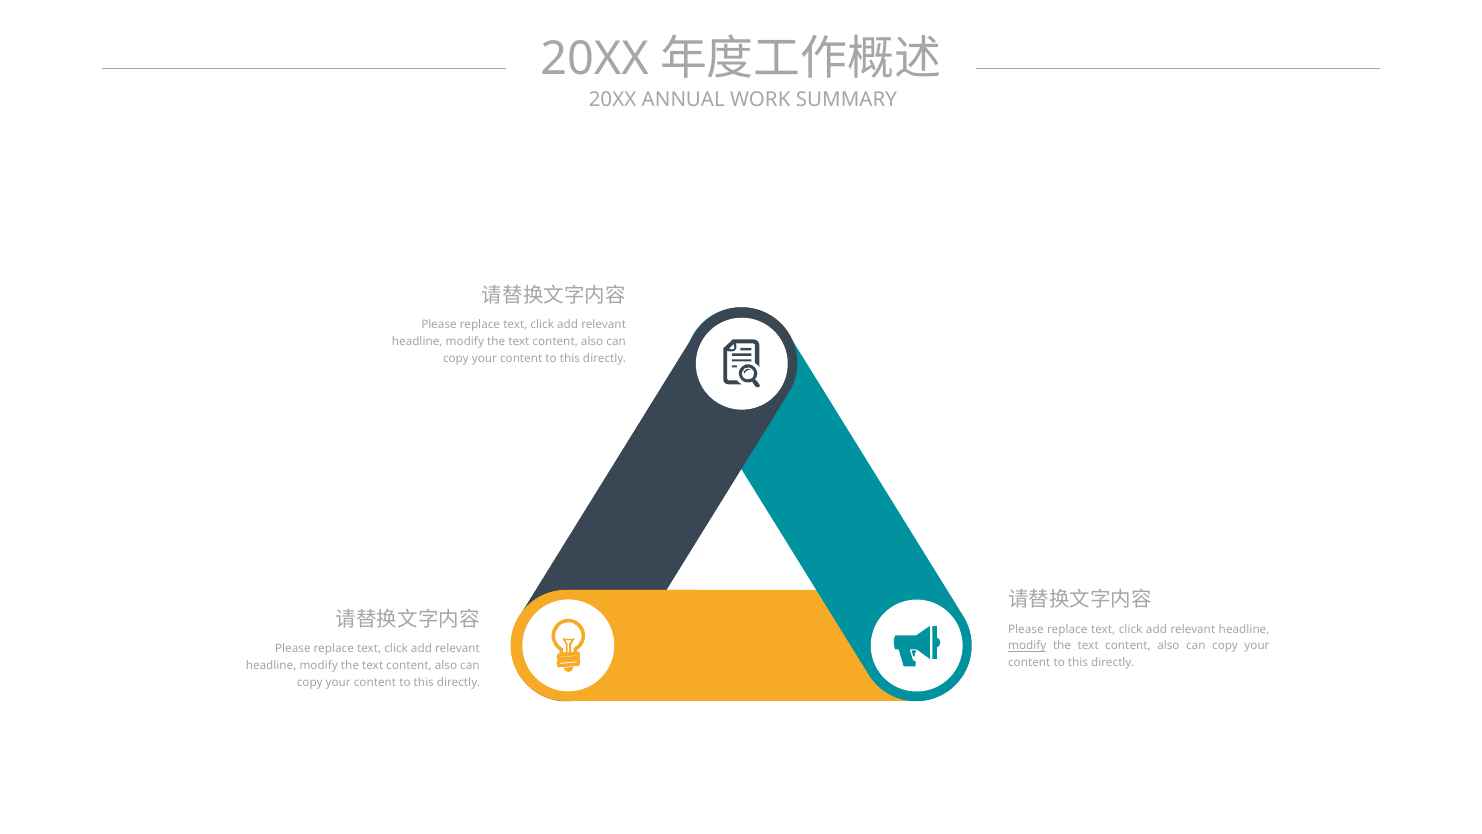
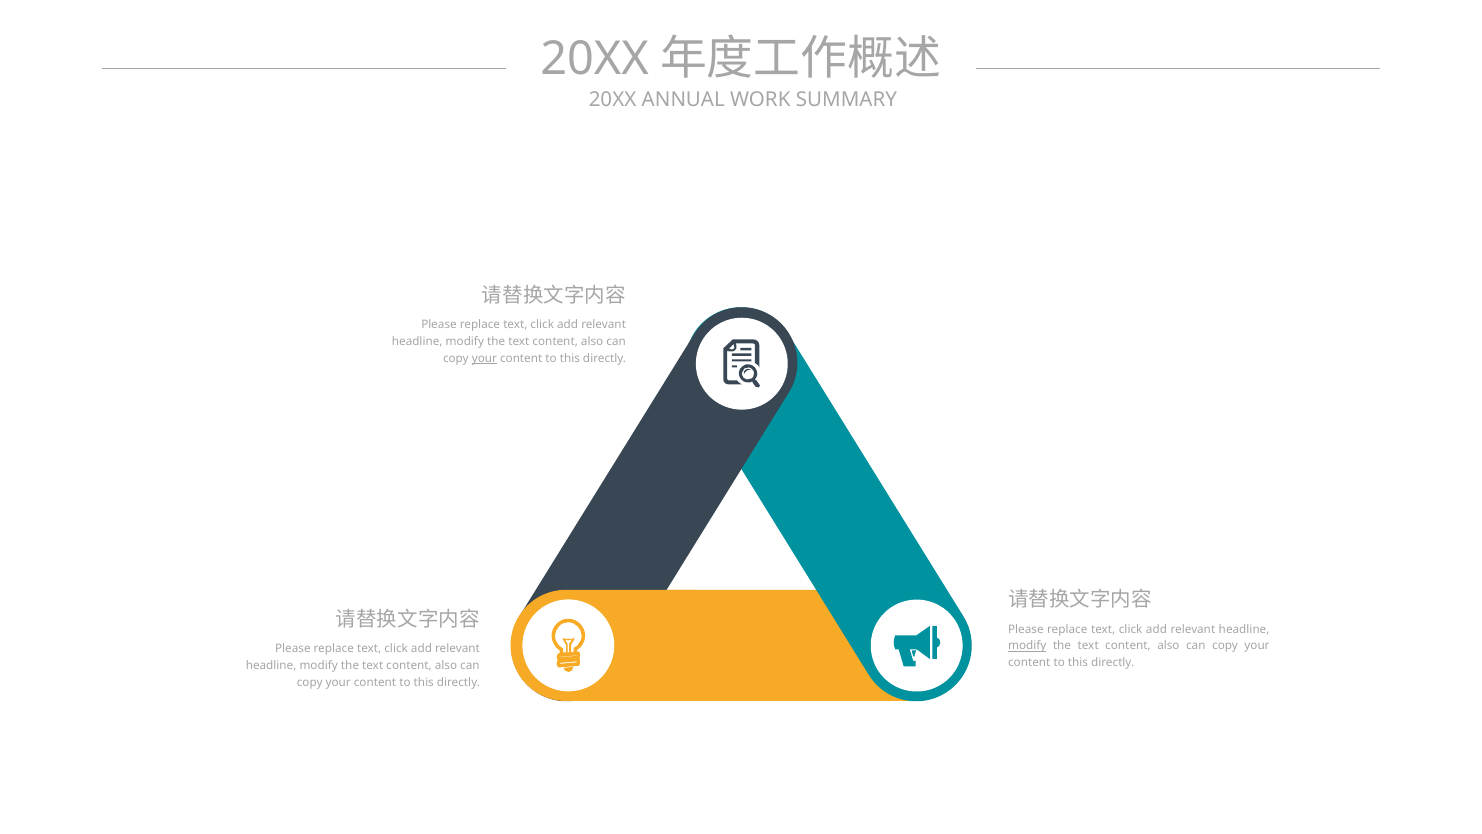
your underline: none -> present (484, 358)
